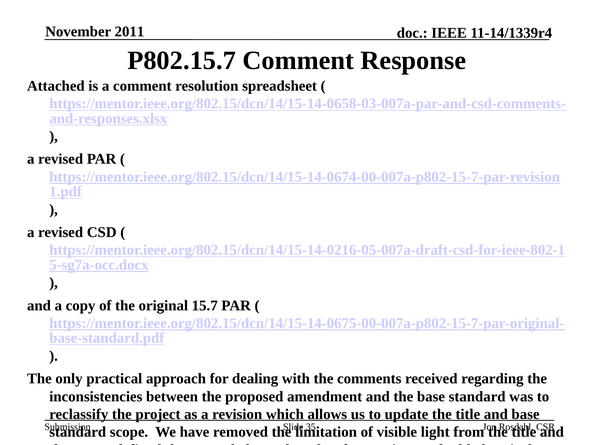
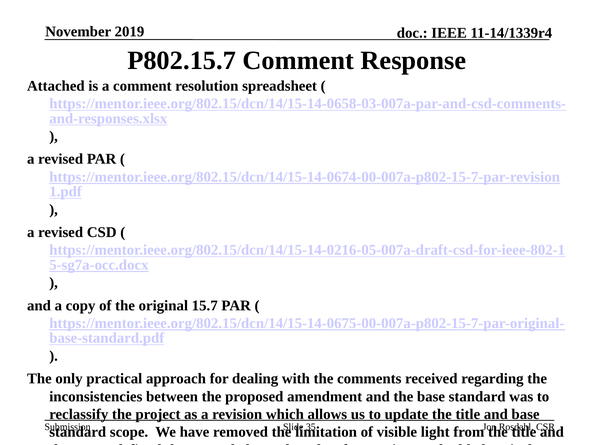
2011: 2011 -> 2019 (129, 31)
